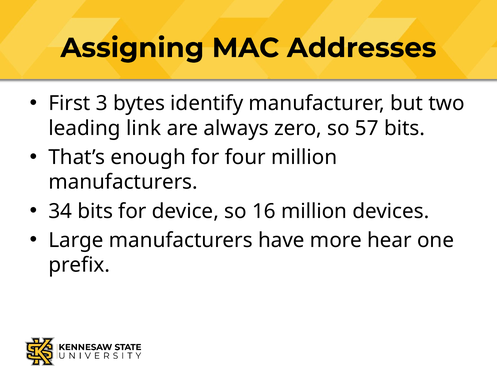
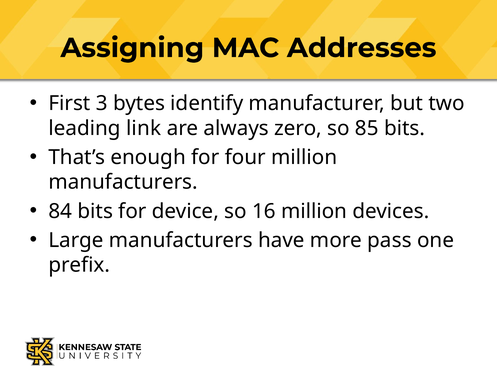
57: 57 -> 85 (367, 128)
34: 34 -> 84 (60, 211)
hear: hear -> pass (389, 240)
